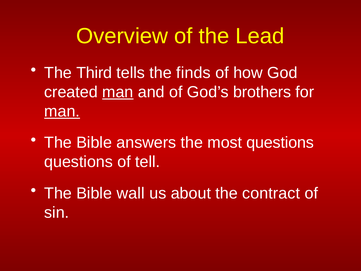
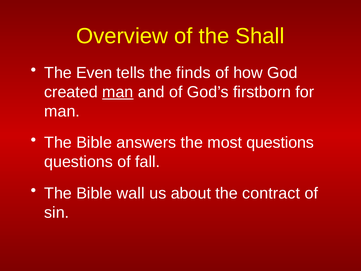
Lead: Lead -> Shall (260, 36)
Third: Third -> Even (94, 73)
brothers: brothers -> firstborn (262, 92)
man underline: present -> none (62, 111)
tell: tell -> fall (148, 162)
